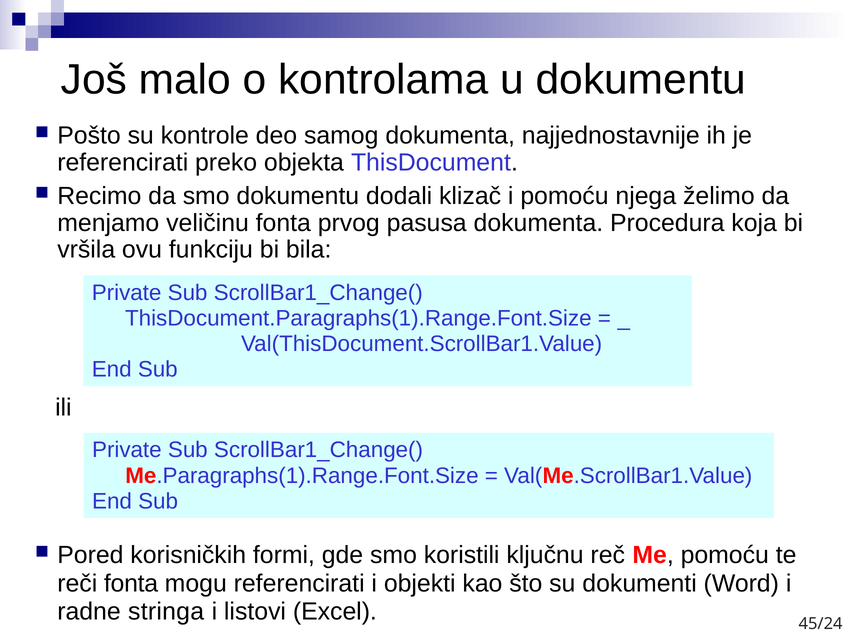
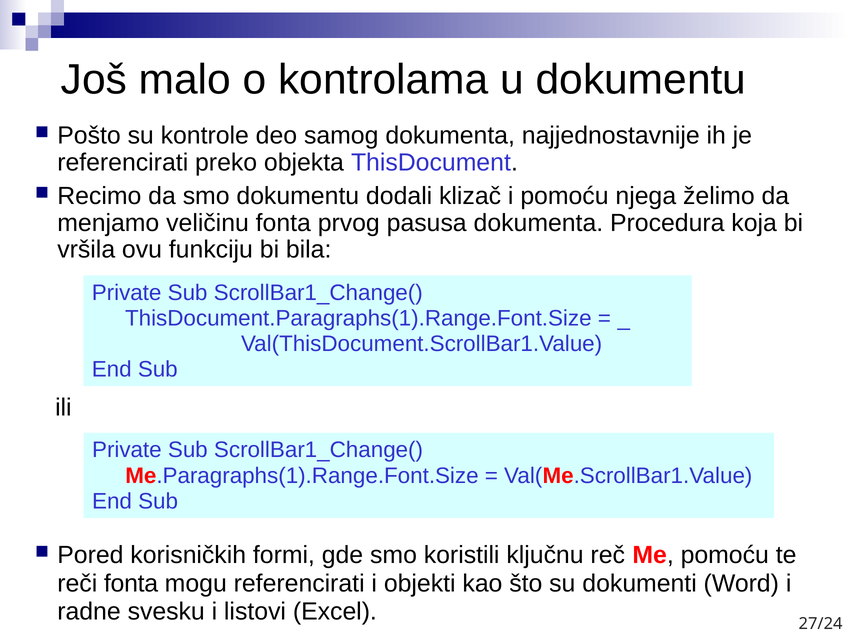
stringa: stringa -> svesku (166, 612)
45/24: 45/24 -> 27/24 (821, 624)
